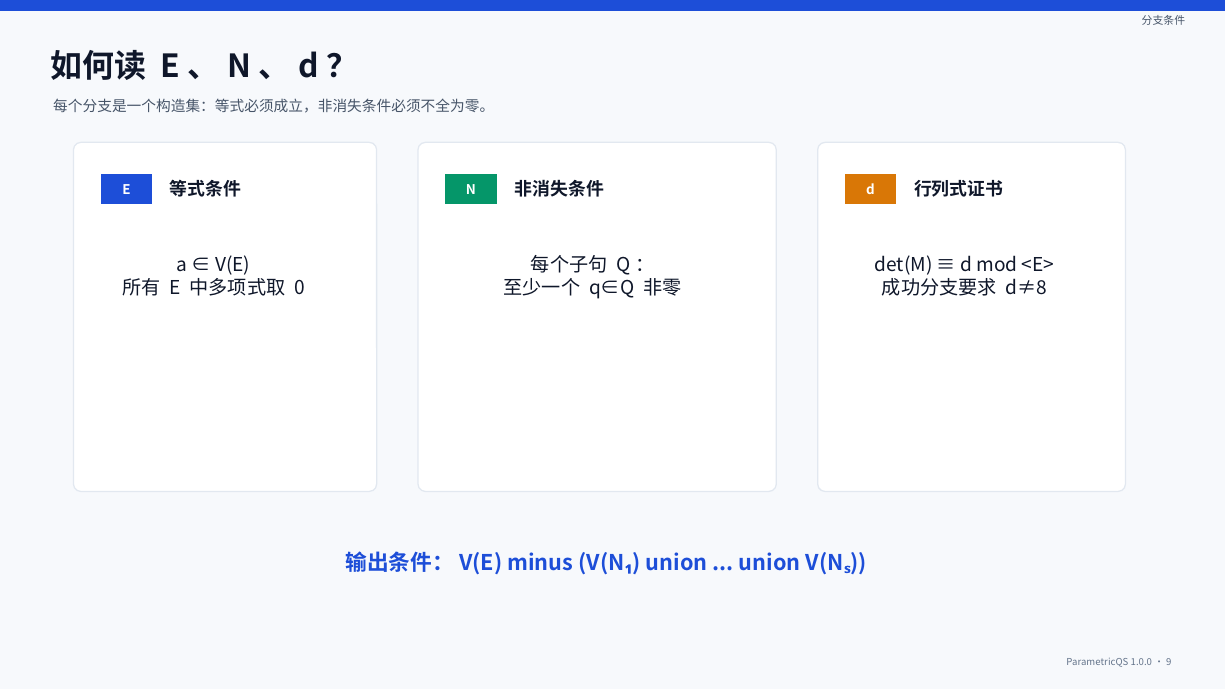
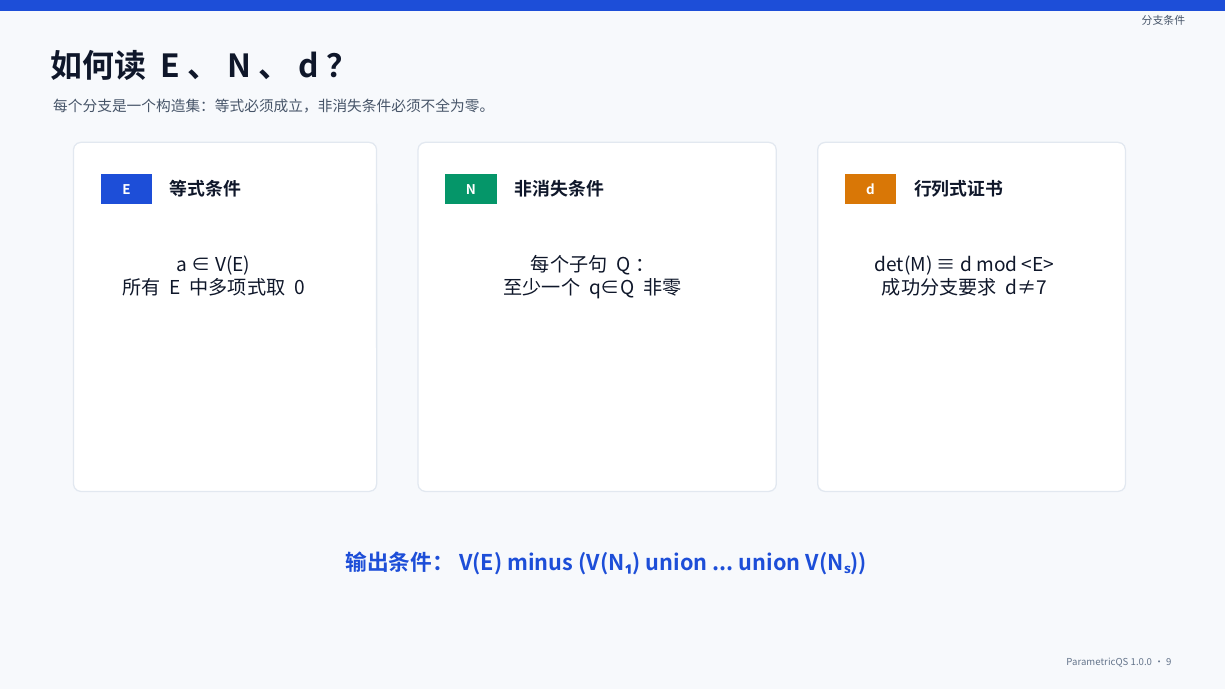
d≠8: d≠8 -> d≠7 (1027, 288)
